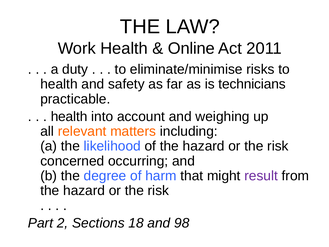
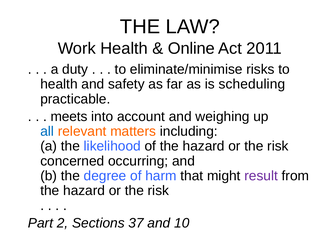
technicians: technicians -> scheduling (252, 84)
health: health -> meets (69, 116)
all colour: black -> blue (47, 131)
18: 18 -> 37 (136, 223)
98: 98 -> 10 (182, 223)
